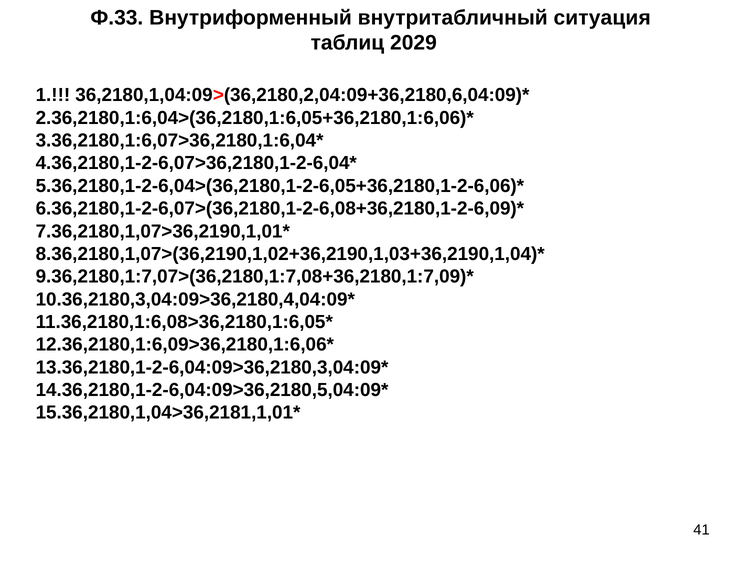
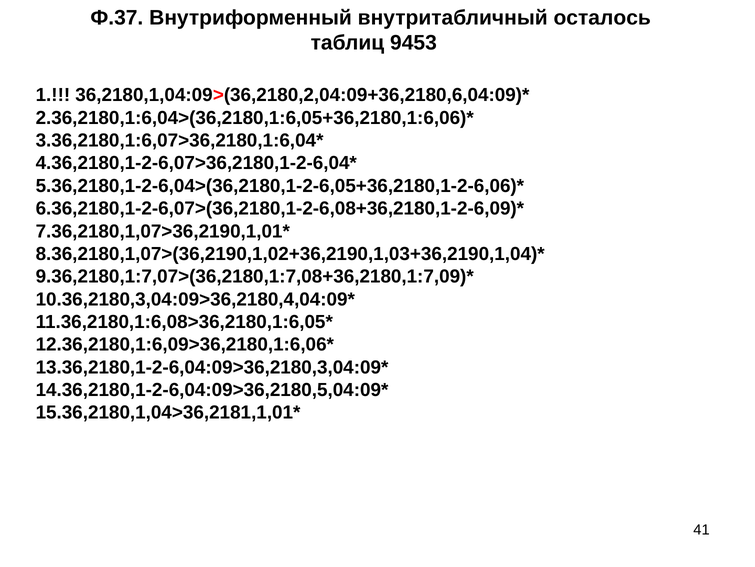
Ф.33: Ф.33 -> Ф.37 (117, 18)
ситуация: ситуация -> осталось (602, 18)
2029: 2029 -> 9453 (413, 43)
